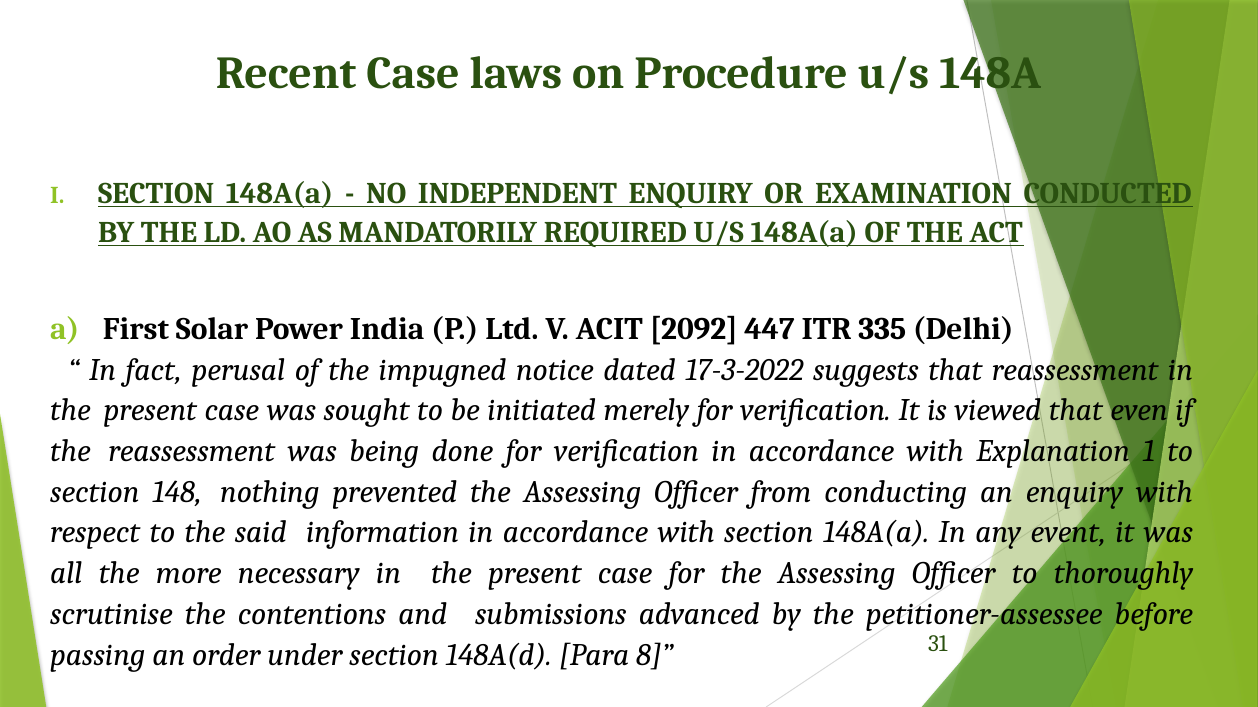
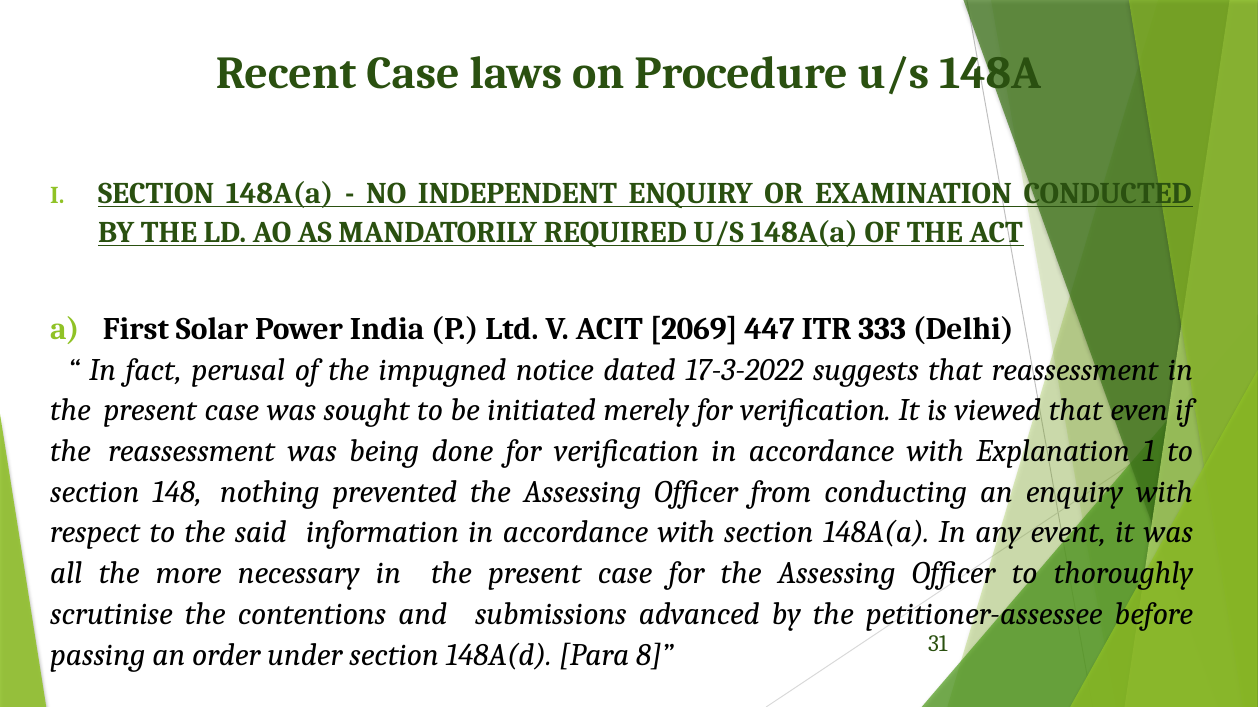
2092: 2092 -> 2069 (694, 329)
335: 335 -> 333 (882, 329)
